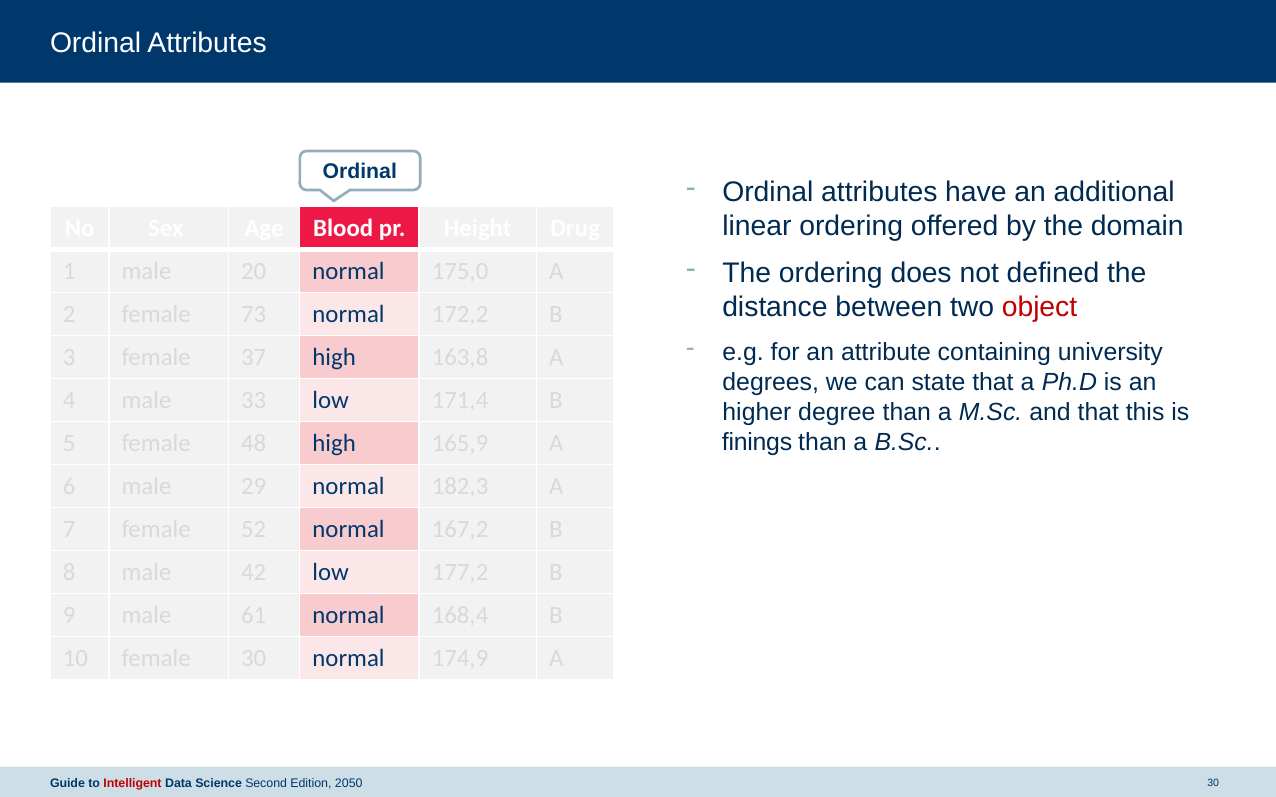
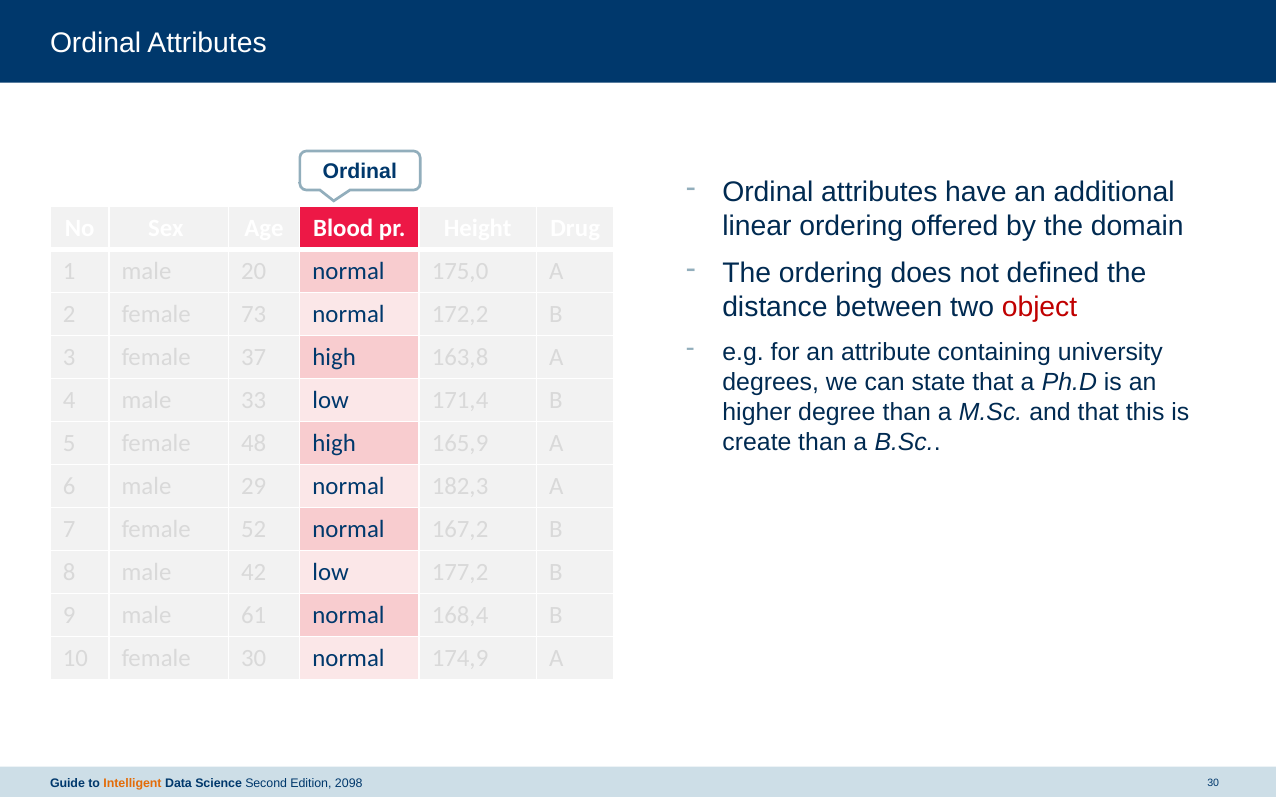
finings: finings -> create (757, 442)
Intelligent colour: red -> orange (133, 784)
2050: 2050 -> 2098 (349, 784)
